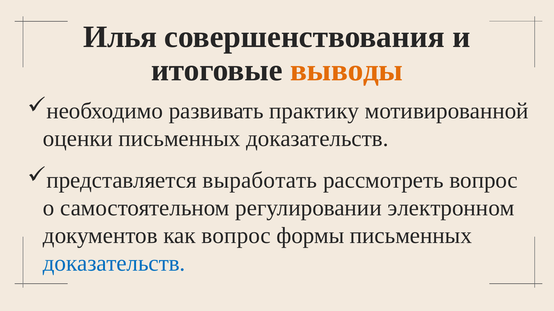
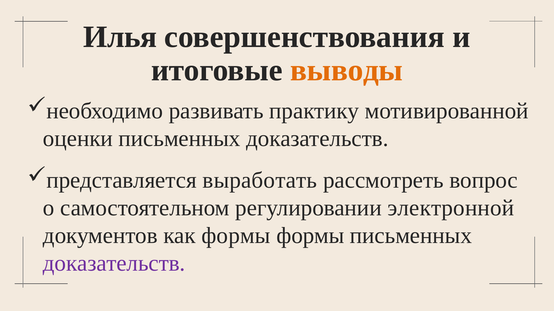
электронном: электронном -> электронной (451, 208)
как вопрос: вопрос -> формы (236, 236)
доказательств colour: blue -> purple (114, 264)
